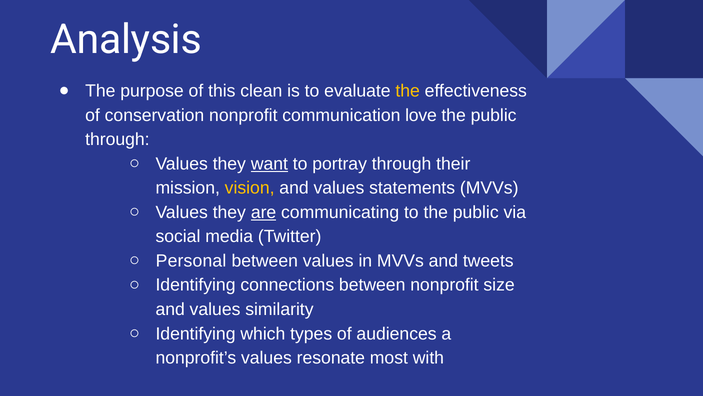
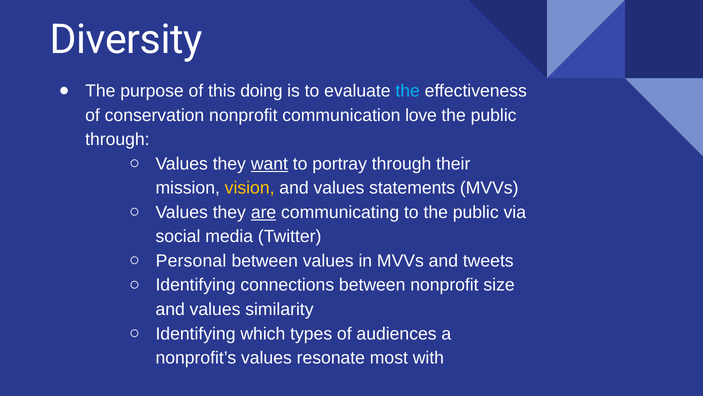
Analysis: Analysis -> Diversity (126, 39)
clean: clean -> doing (261, 91)
the colour: yellow -> light blue (408, 91)
